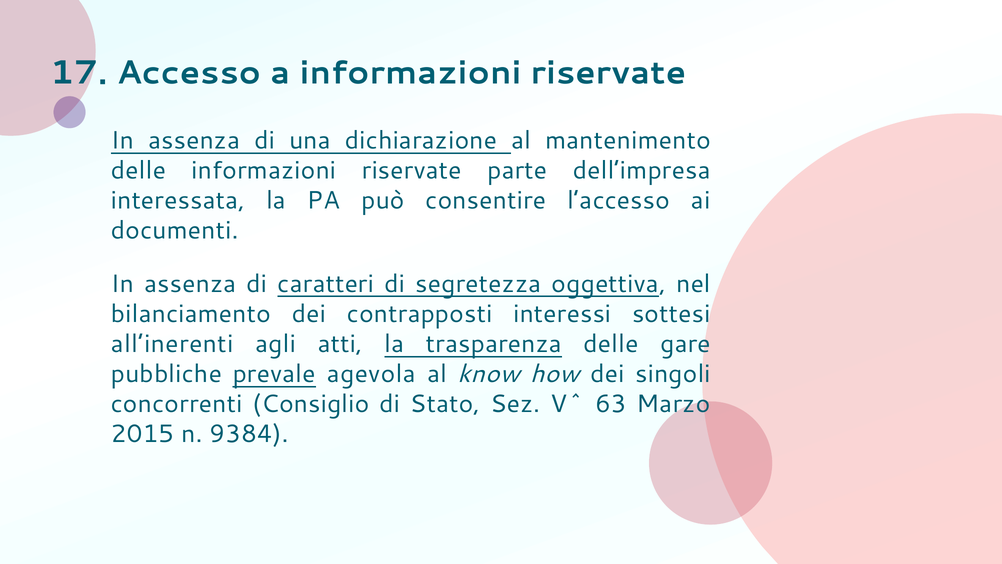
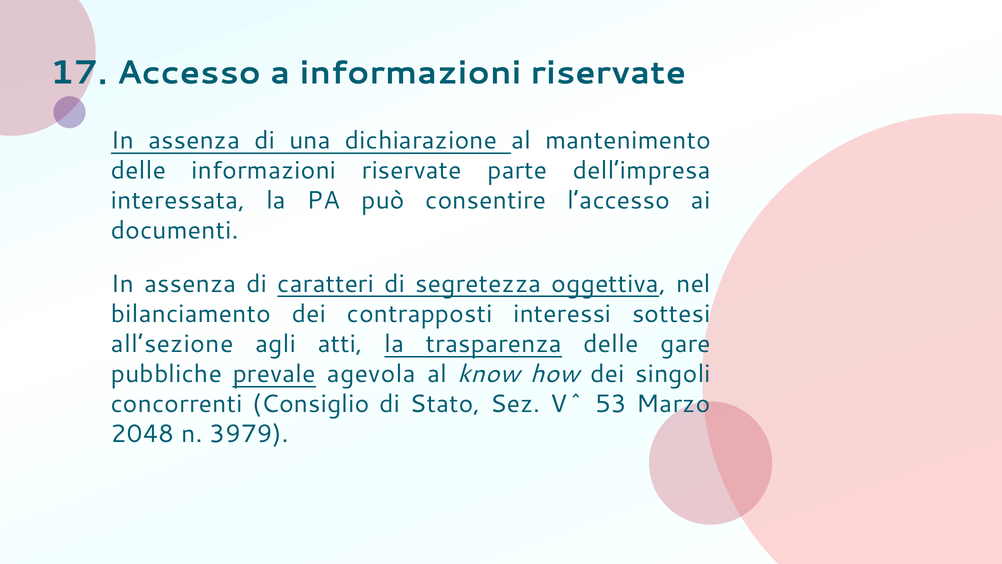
all’inerenti: all’inerenti -> all’sezione (172, 344)
63: 63 -> 53 (611, 404)
2015: 2015 -> 2048 (143, 434)
9384: 9384 -> 3979 (249, 434)
